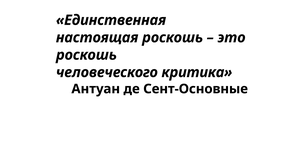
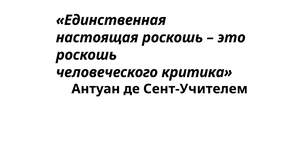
Сент-Основные: Сент-Основные -> Сент-Учителем (195, 89)
